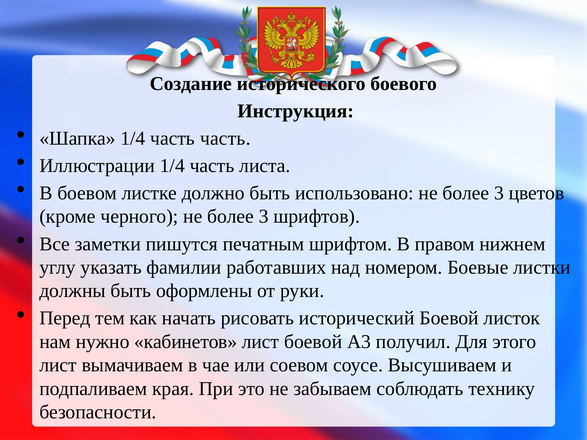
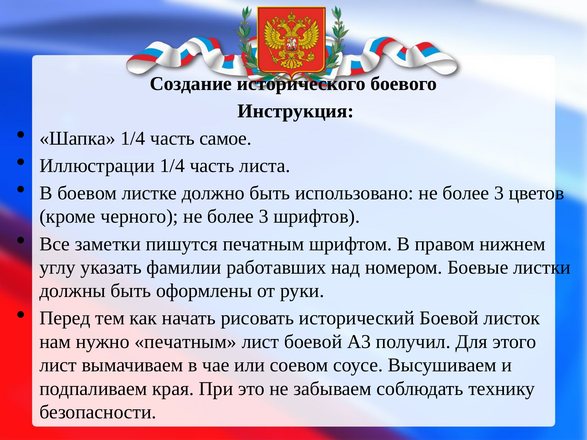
часть часть: часть -> самое (226, 138)
нужно кабинетов: кабинетов -> печатным (186, 342)
